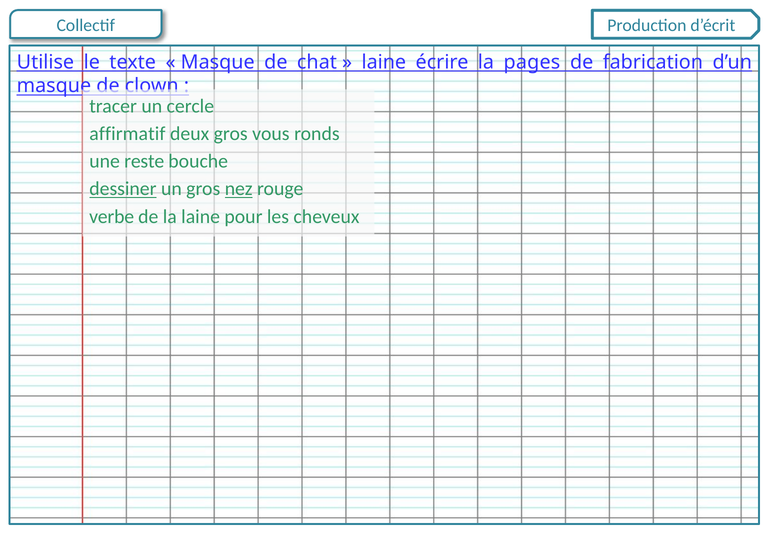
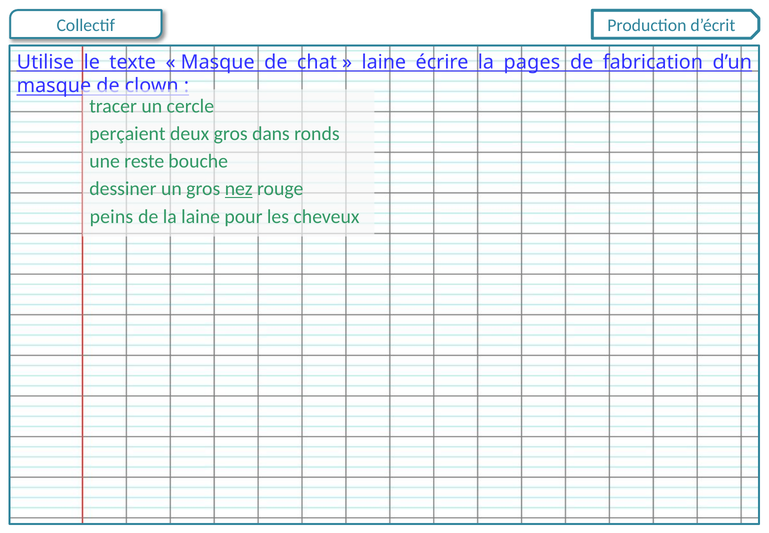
affirmatif: affirmatif -> perçaient (127, 134)
vous: vous -> dans (271, 134)
dessiner underline: present -> none (123, 189)
verbe: verbe -> peins (111, 216)
